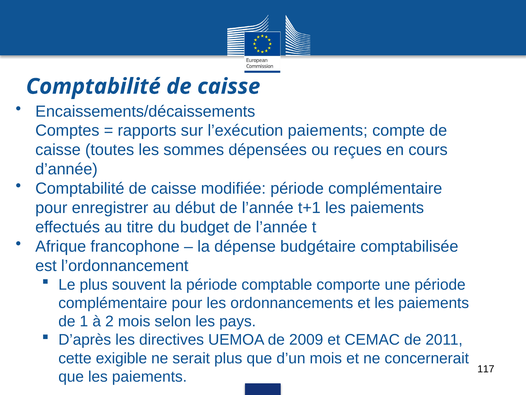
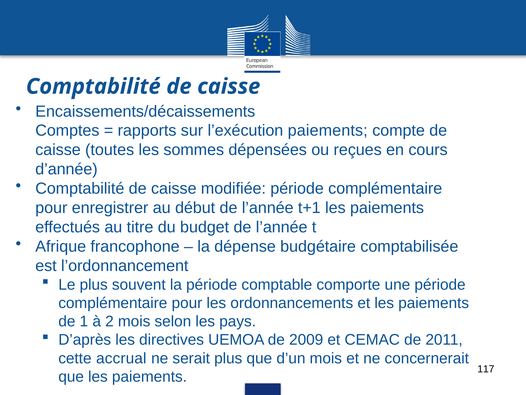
exigible: exigible -> accrual (121, 358)
